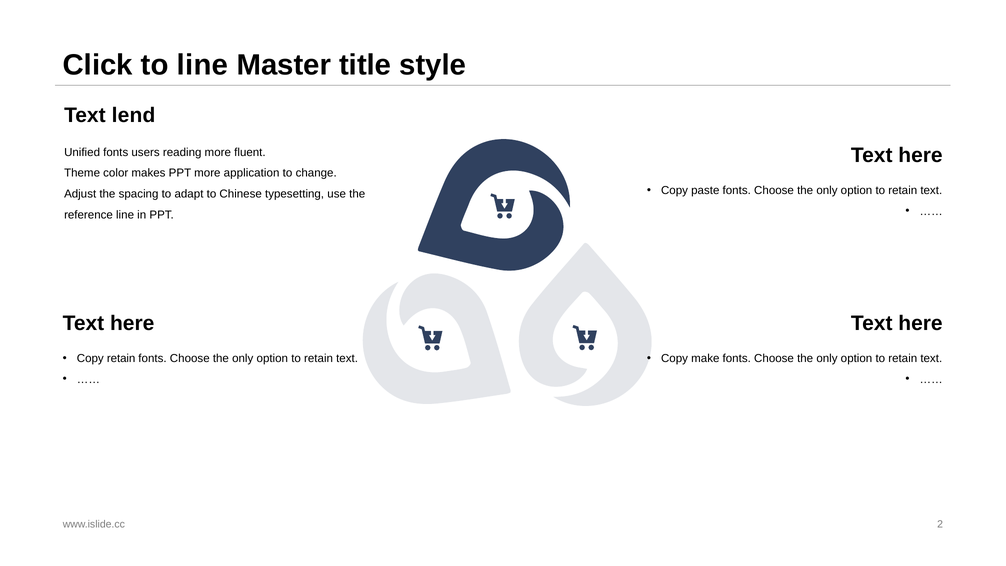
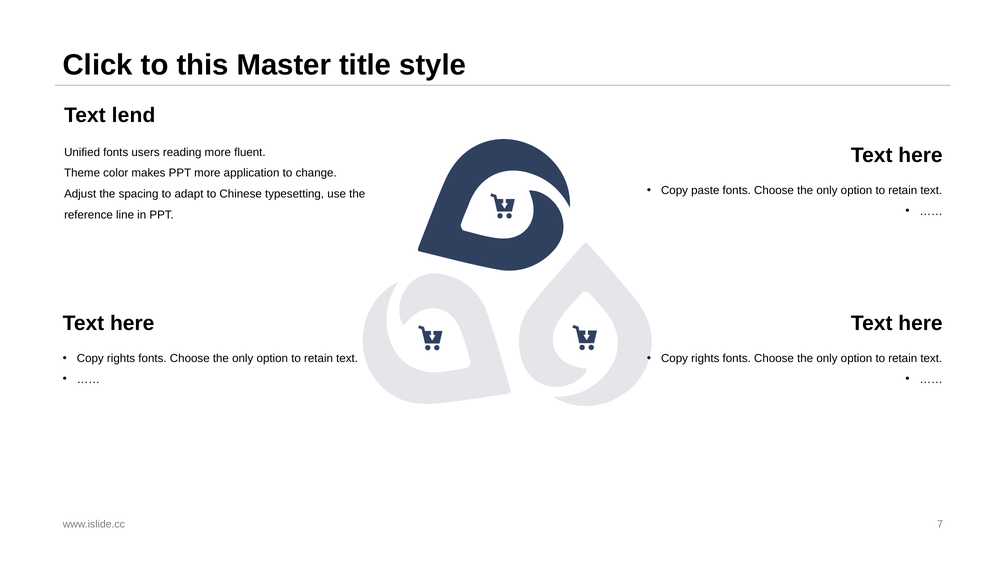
to line: line -> this (203, 65)
retain: retain -> rights (121, 358)
make: make -> rights (705, 358)
2: 2 -> 7 (940, 524)
